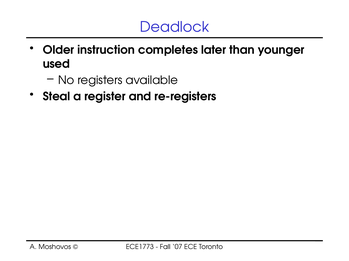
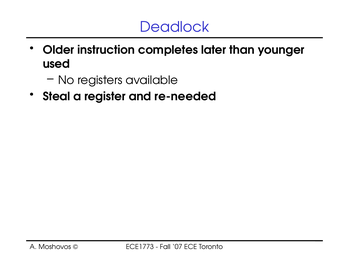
re-registers: re-registers -> re-needed (185, 97)
